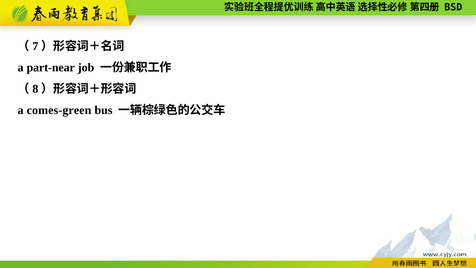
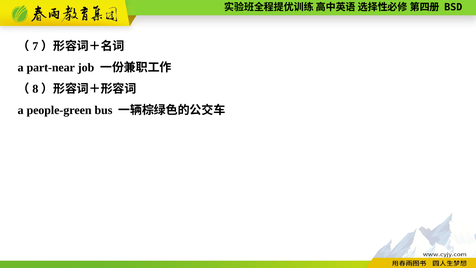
comes-green: comes-green -> people-green (59, 110)
